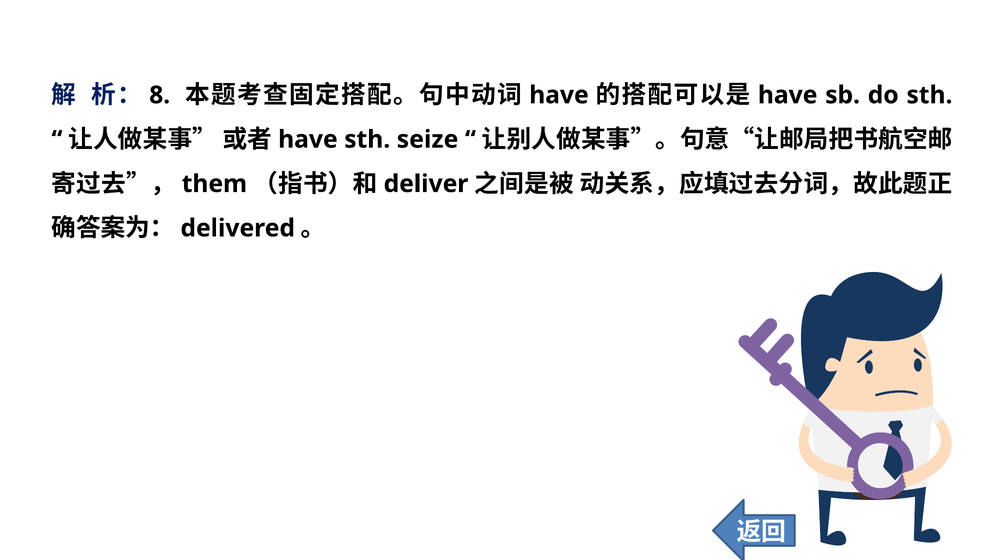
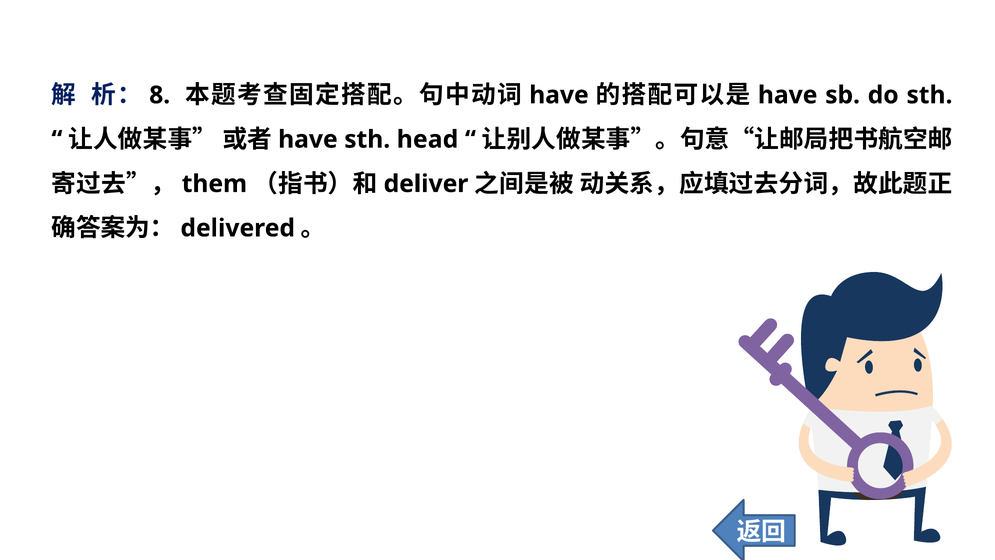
seize: seize -> head (428, 139)
